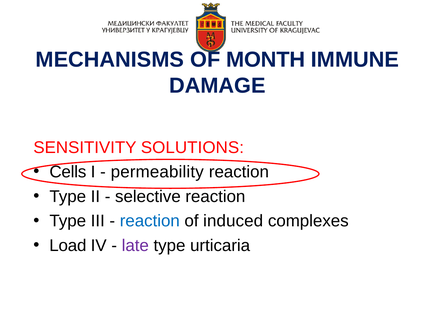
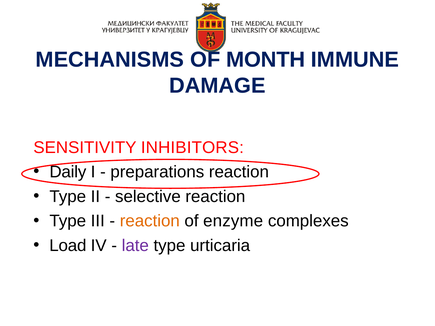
SOLUTIONS: SOLUTIONS -> INHIBITORS (192, 148)
Cells: Cells -> Daily (68, 172)
permeability: permeability -> preparations (157, 172)
reaction colour: blue -> orange (150, 221)
induced: induced -> enzyme (233, 221)
